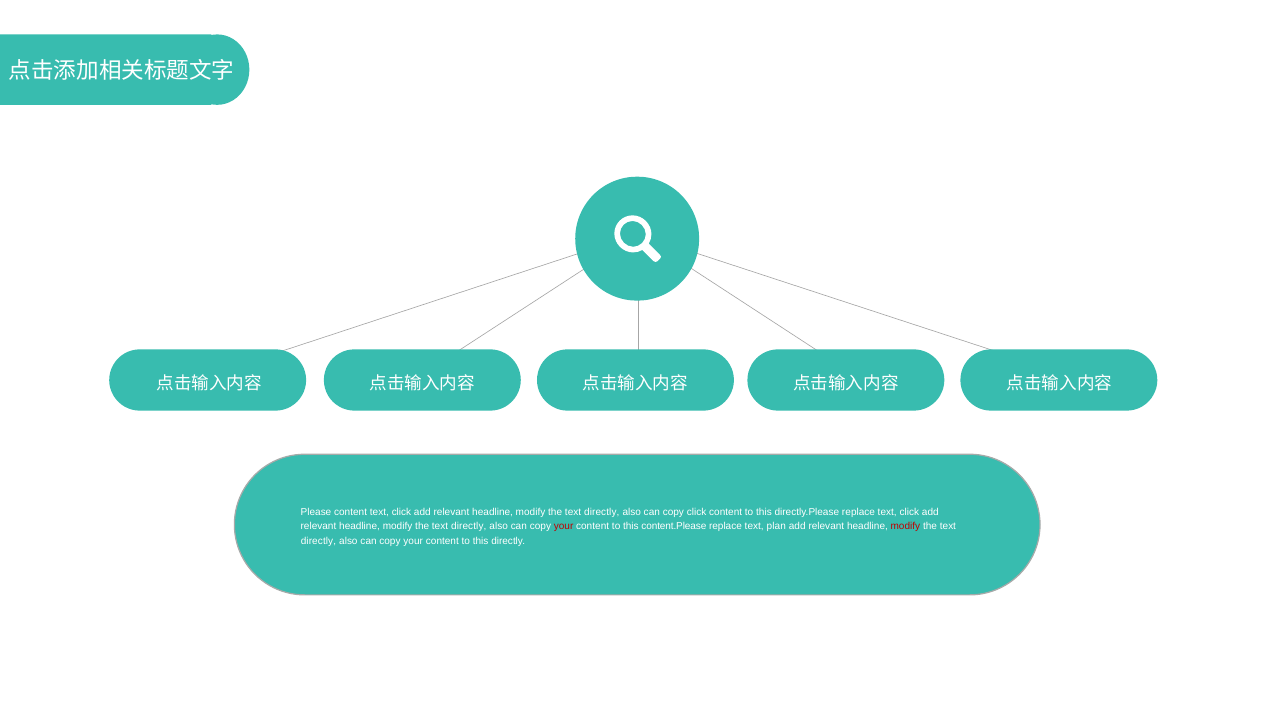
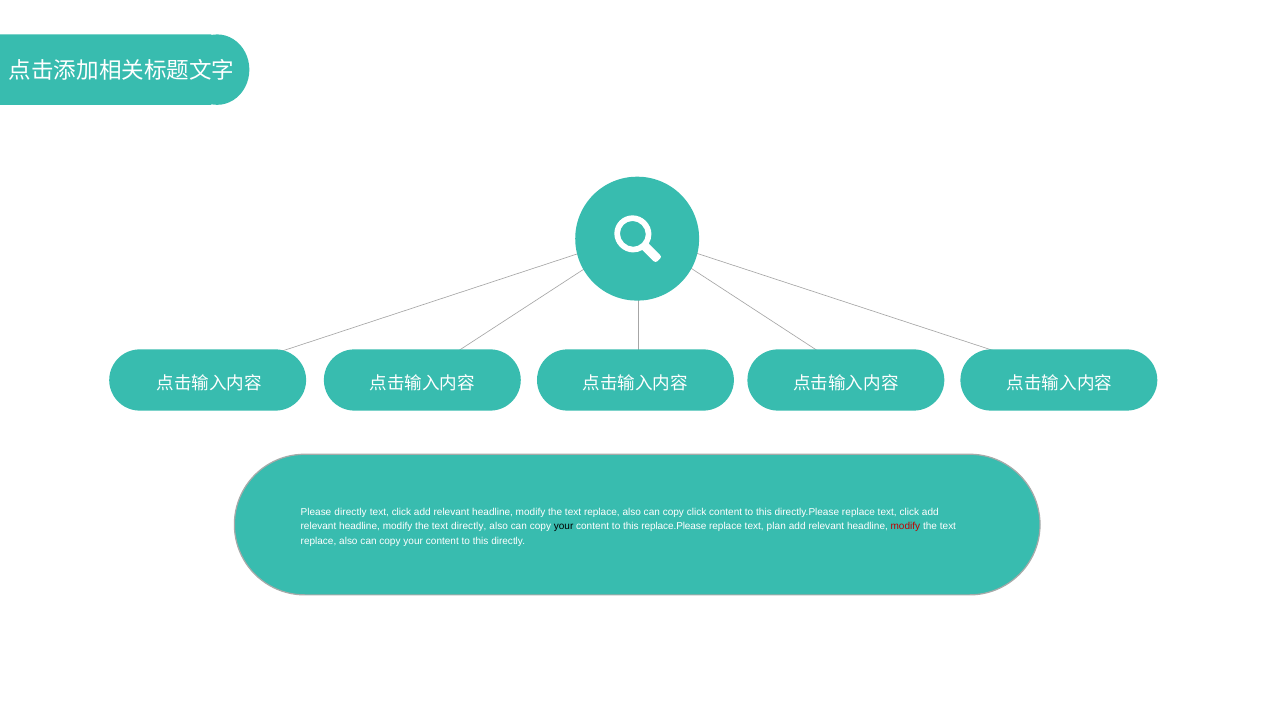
Please content: content -> directly (351, 512)
directly: directly -> replace (602, 512)
your colour: red -> black (564, 526)
content.Please: content.Please -> replace.Please (674, 526)
directly: directly -> replace (318, 541)
